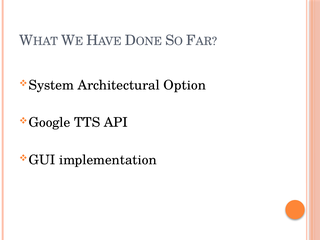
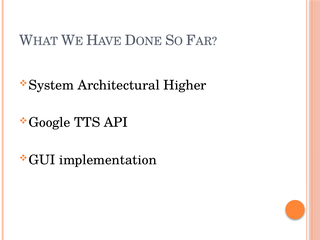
Option: Option -> Higher (185, 85)
